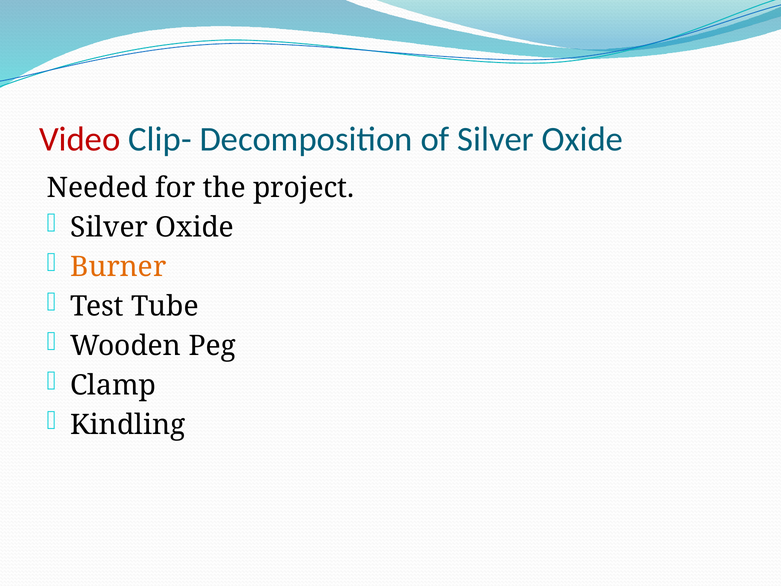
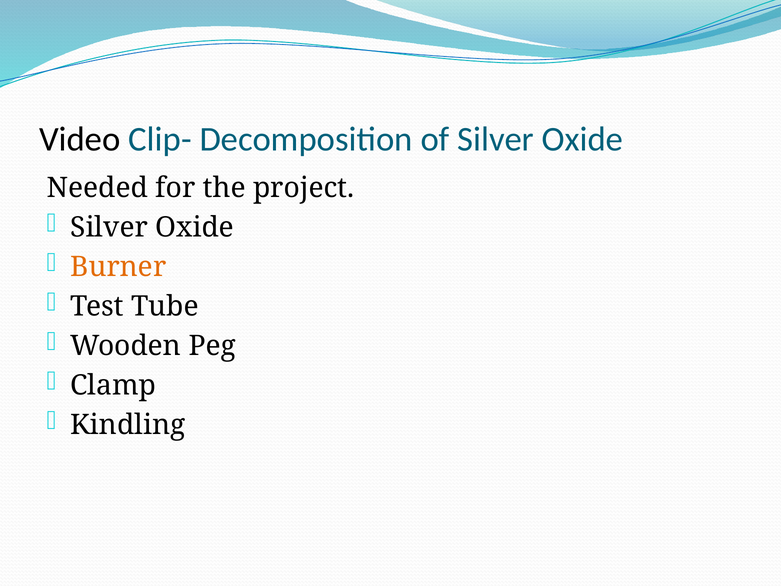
Video colour: red -> black (80, 139)
